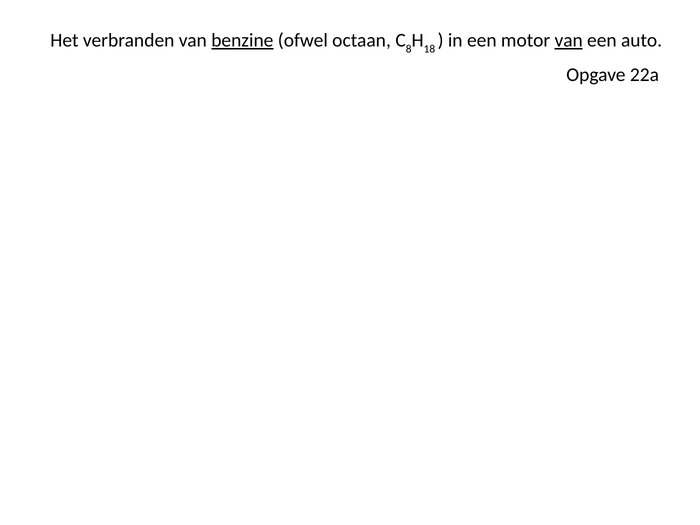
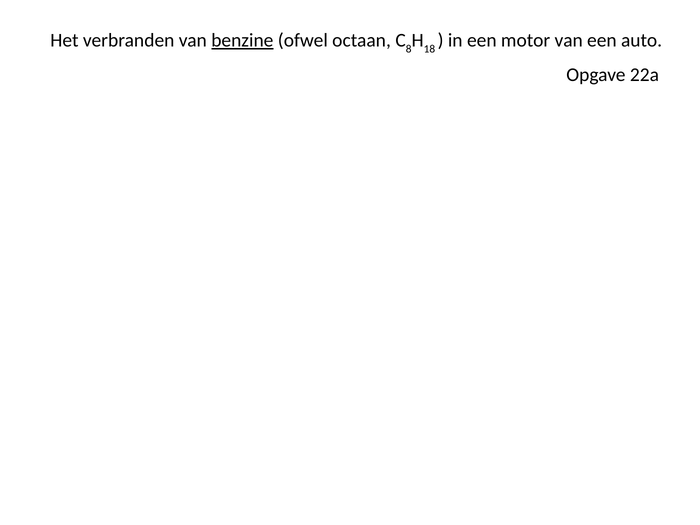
van underline: present -> none (569, 40)
